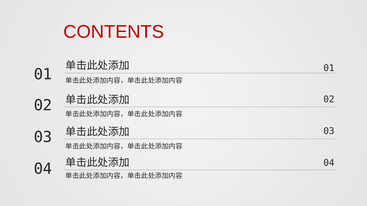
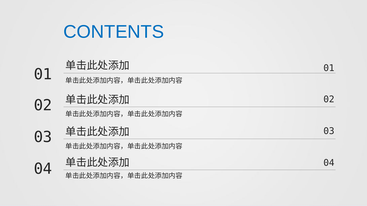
CONTENTS colour: red -> blue (114, 32)
